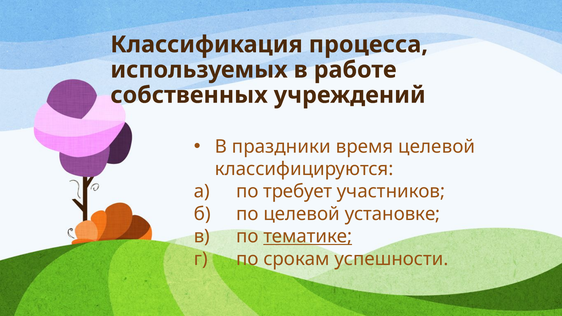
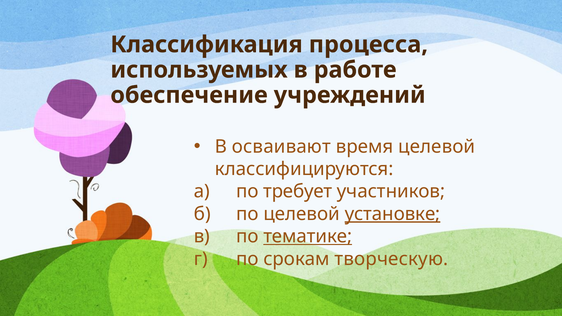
собственных: собственных -> обеспечение (189, 95)
праздники: праздники -> осваивают (281, 147)
установке underline: none -> present (393, 214)
успешности: успешности -> творческую (391, 259)
